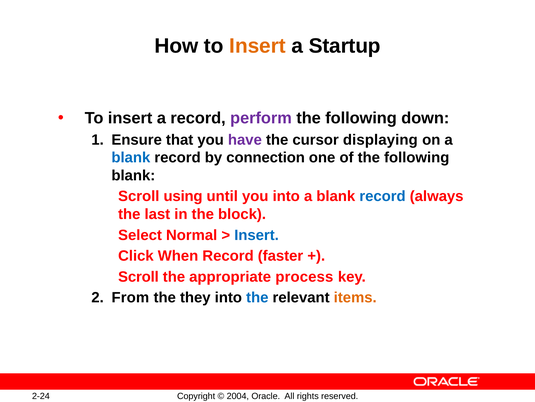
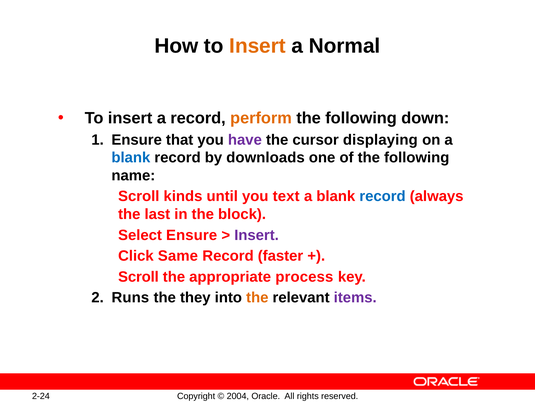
Startup: Startup -> Normal (345, 46)
perform colour: purple -> orange (261, 118)
connection: connection -> downloads (266, 157)
blank: blank -> name (133, 175)
using: using -> kinds (183, 196)
you into: into -> text (286, 196)
Select Normal: Normal -> Ensure (192, 235)
Insert colour: blue -> purple (257, 235)
When: When -> Same (178, 255)
From: From -> Runs (130, 297)
the colour: blue -> orange (257, 297)
items colour: orange -> purple (355, 297)
